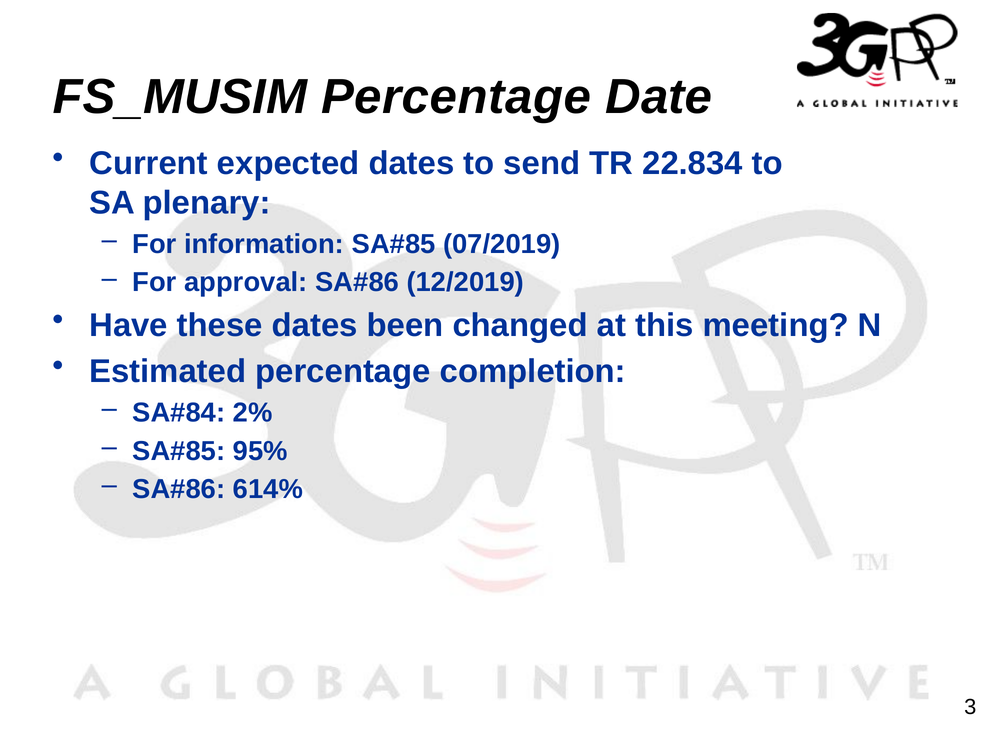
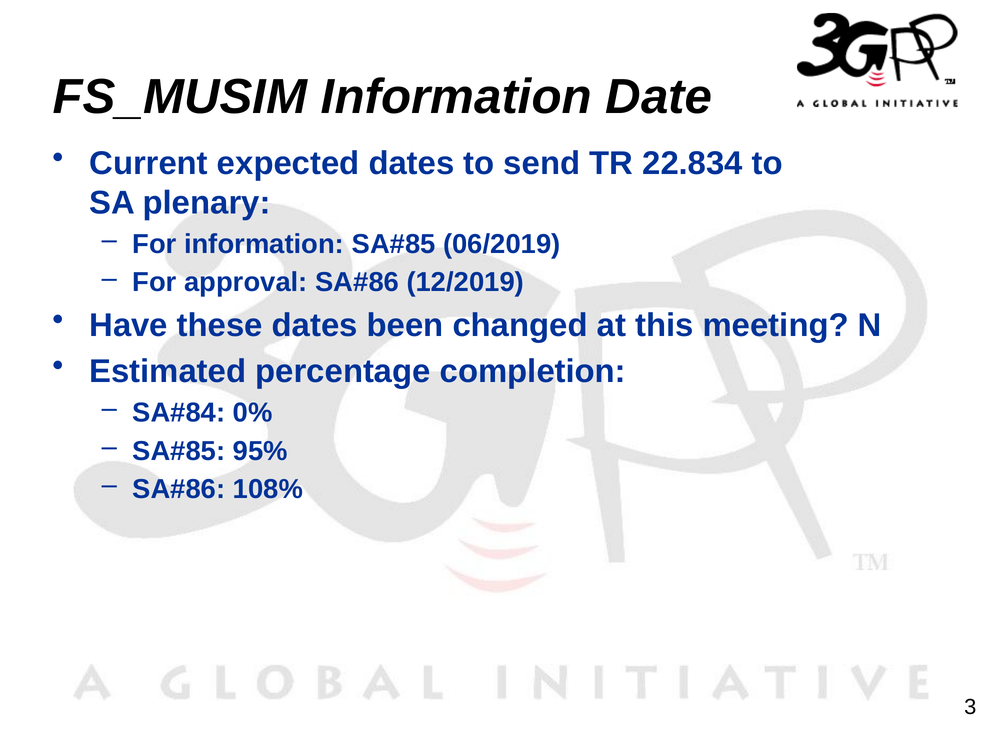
FS_MUSIM Percentage: Percentage -> Information (456, 97)
07/2019: 07/2019 -> 06/2019 (502, 244)
2%: 2% -> 0% (253, 413)
614%: 614% -> 108% (268, 490)
